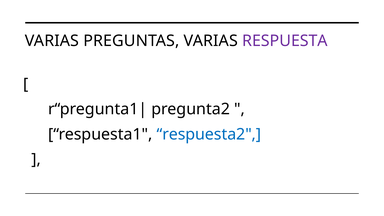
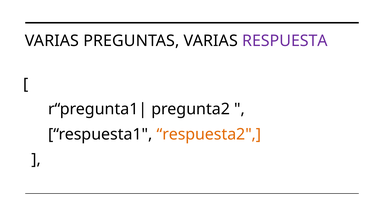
respuesta2 colour: blue -> orange (209, 134)
